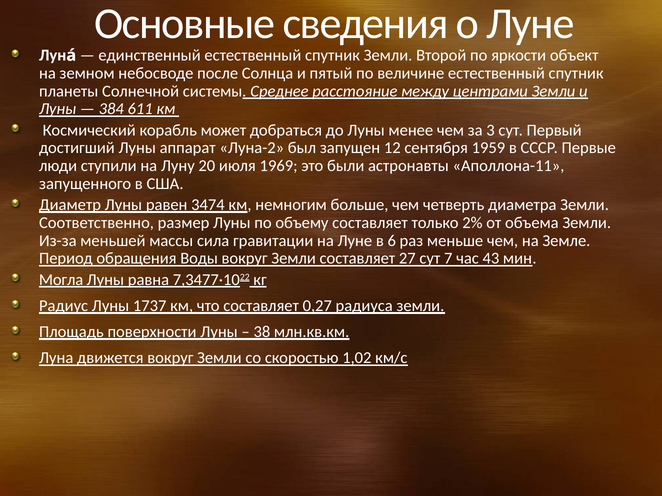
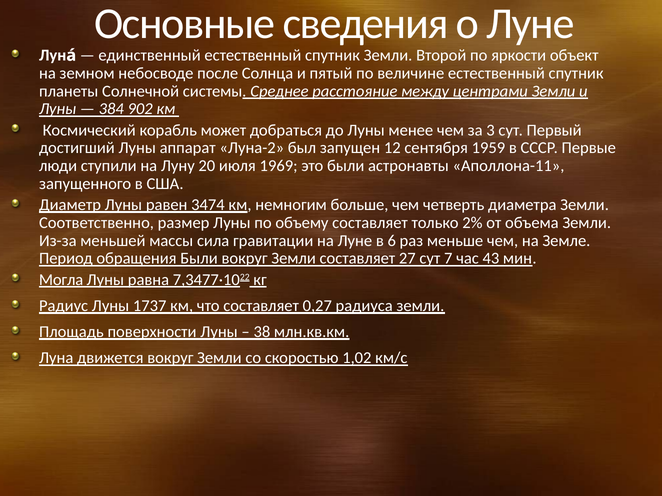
611: 611 -> 902 (140, 109)
обращения Воды: Воды -> Были (199, 259)
